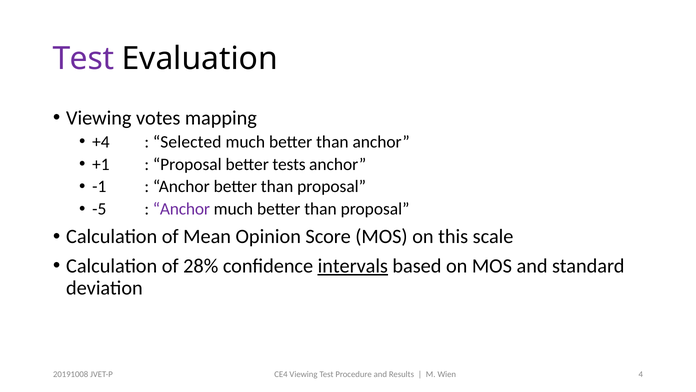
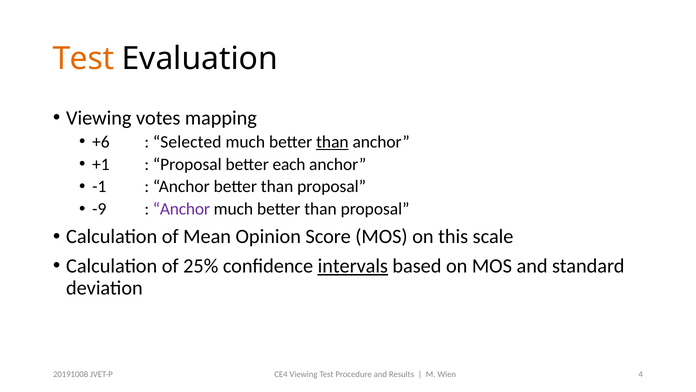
Test colour: purple -> orange (83, 58)
+4: +4 -> +6 (101, 142)
than underline: none -> present (332, 142)
tests: tests -> each (289, 164)
-5: -5 -> -9 (99, 209)
28%: 28% -> 25% (201, 266)
